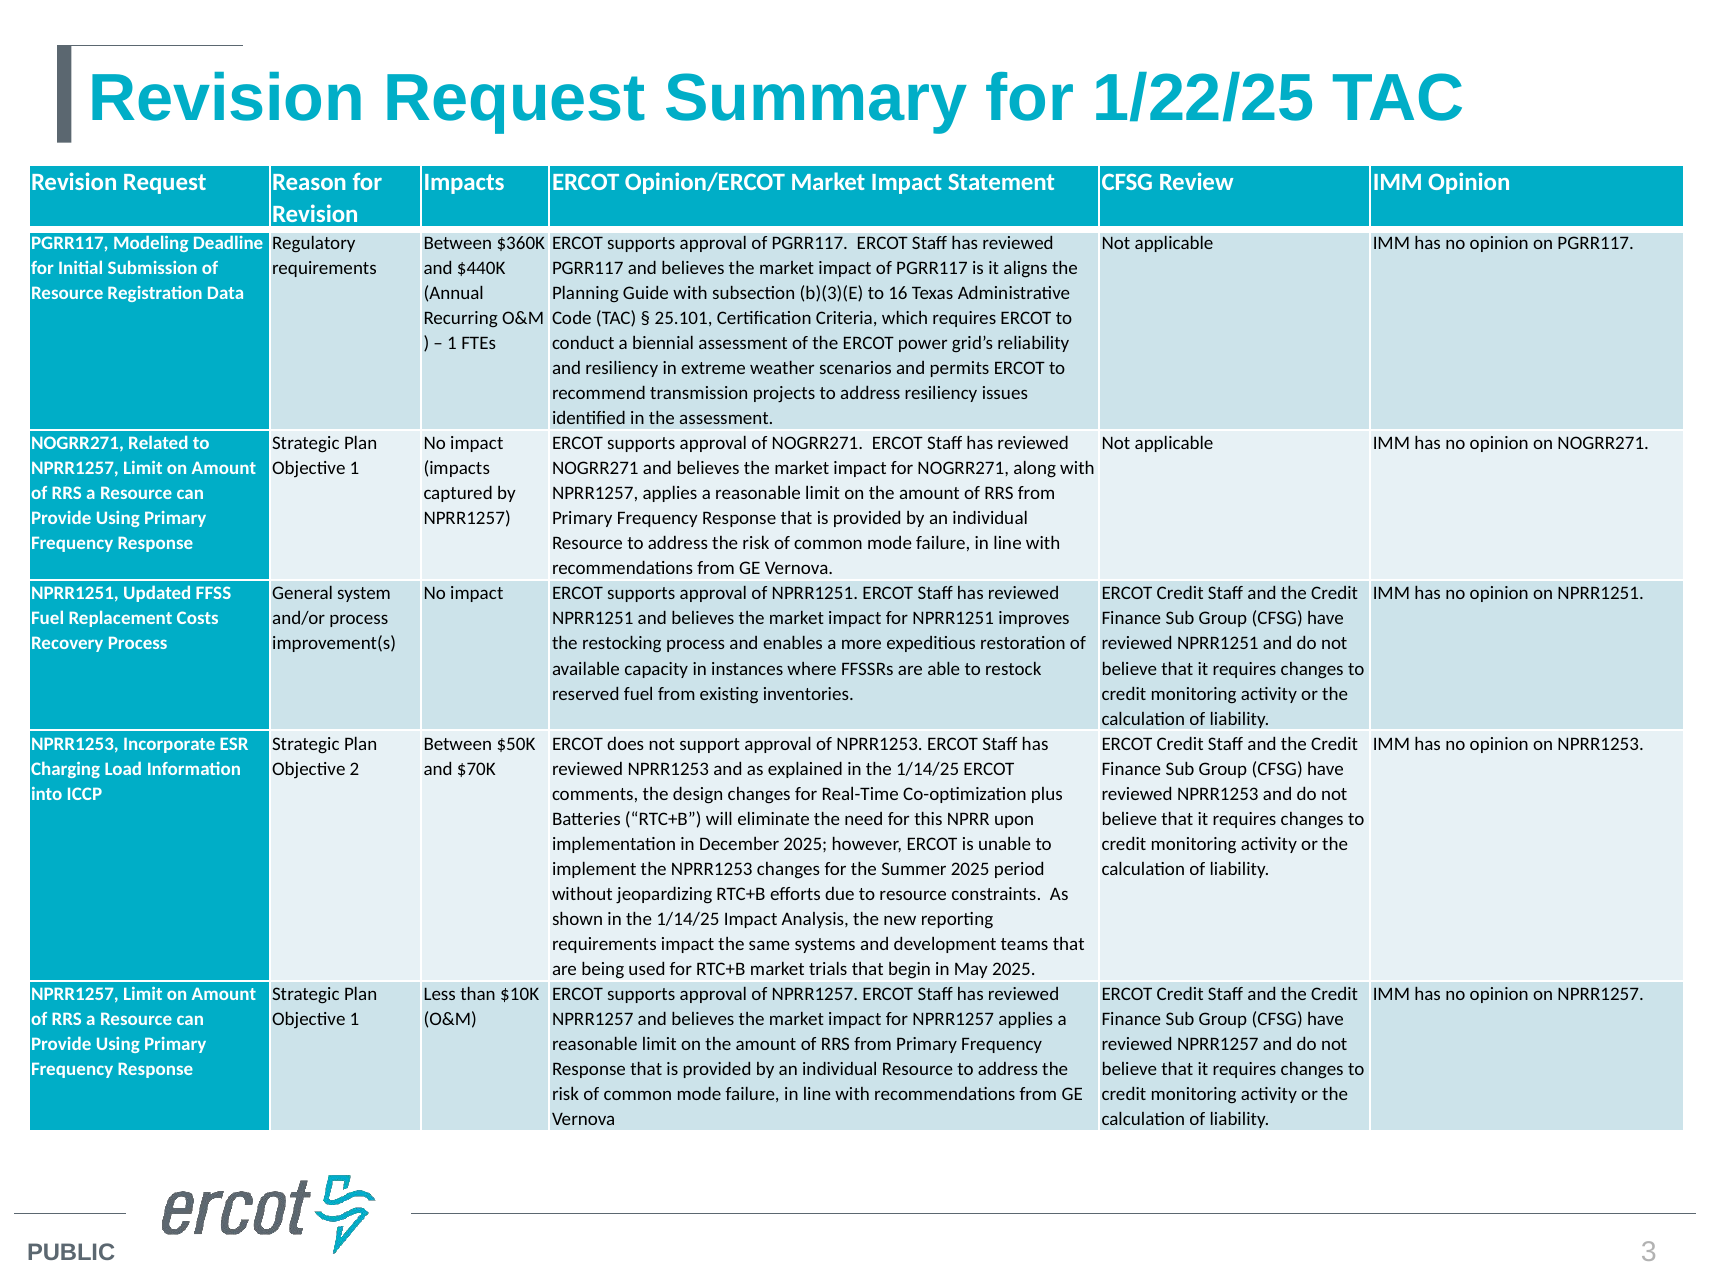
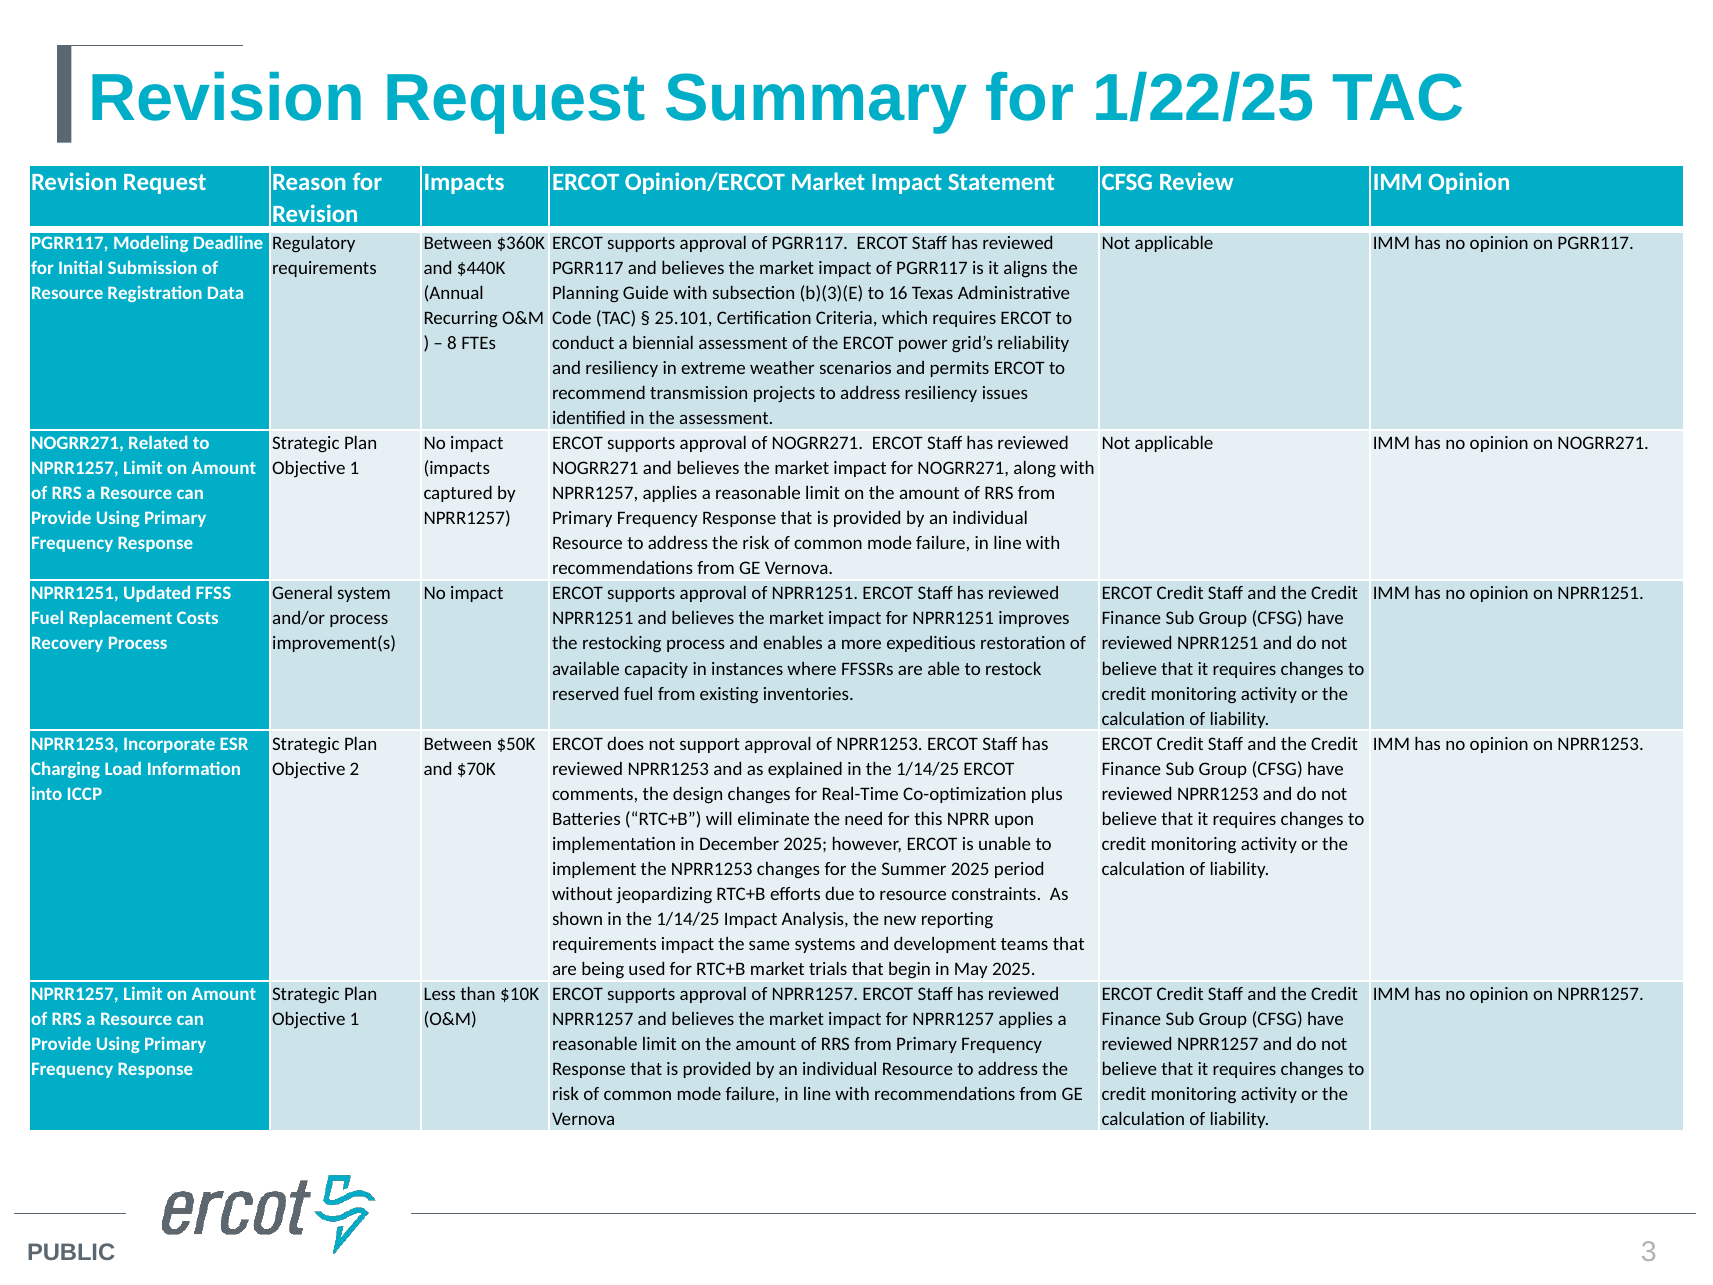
1: 1 -> 8 (452, 343)
